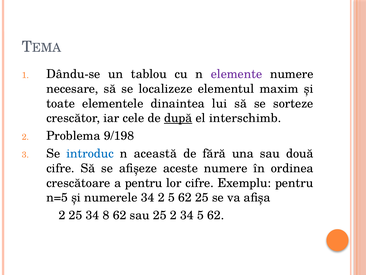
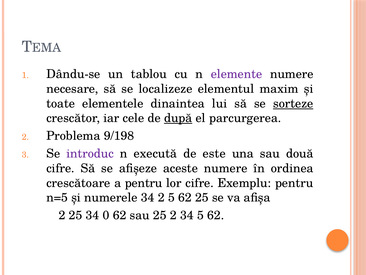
sorteze underline: none -> present (293, 103)
interschimb: interschimb -> parcurgerea (245, 118)
introduc colour: blue -> purple (90, 153)
această: această -> execută (155, 153)
fără: fără -> este (214, 153)
8: 8 -> 0 (106, 215)
